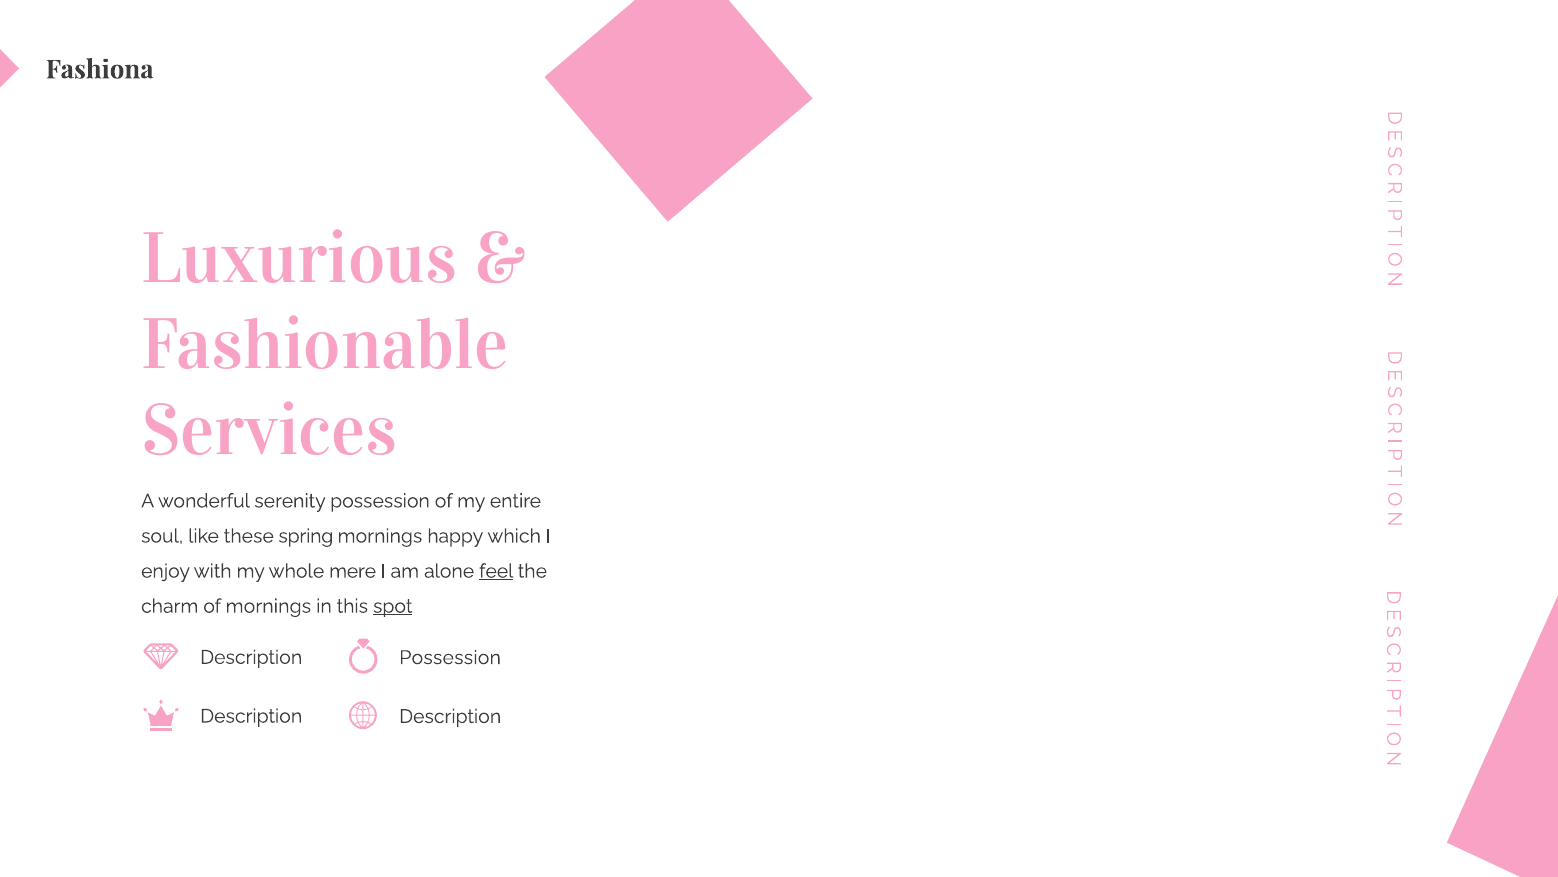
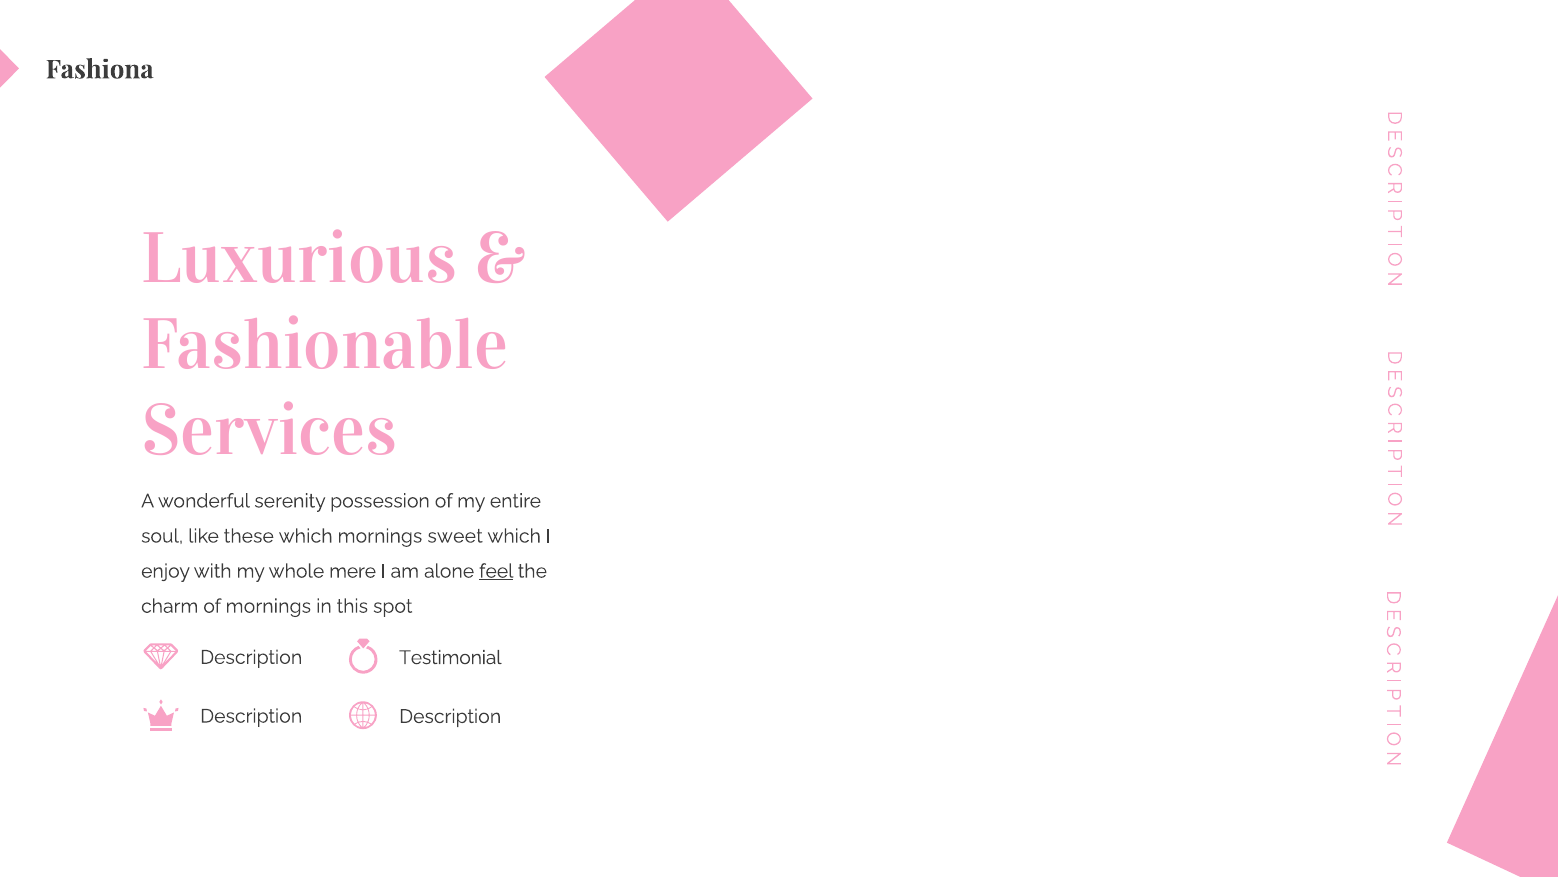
these spring: spring -> which (306, 536)
happy: happy -> sweet (455, 536)
spot underline: present -> none (393, 606)
Description Possession: Possession -> Testimonial (450, 657)
